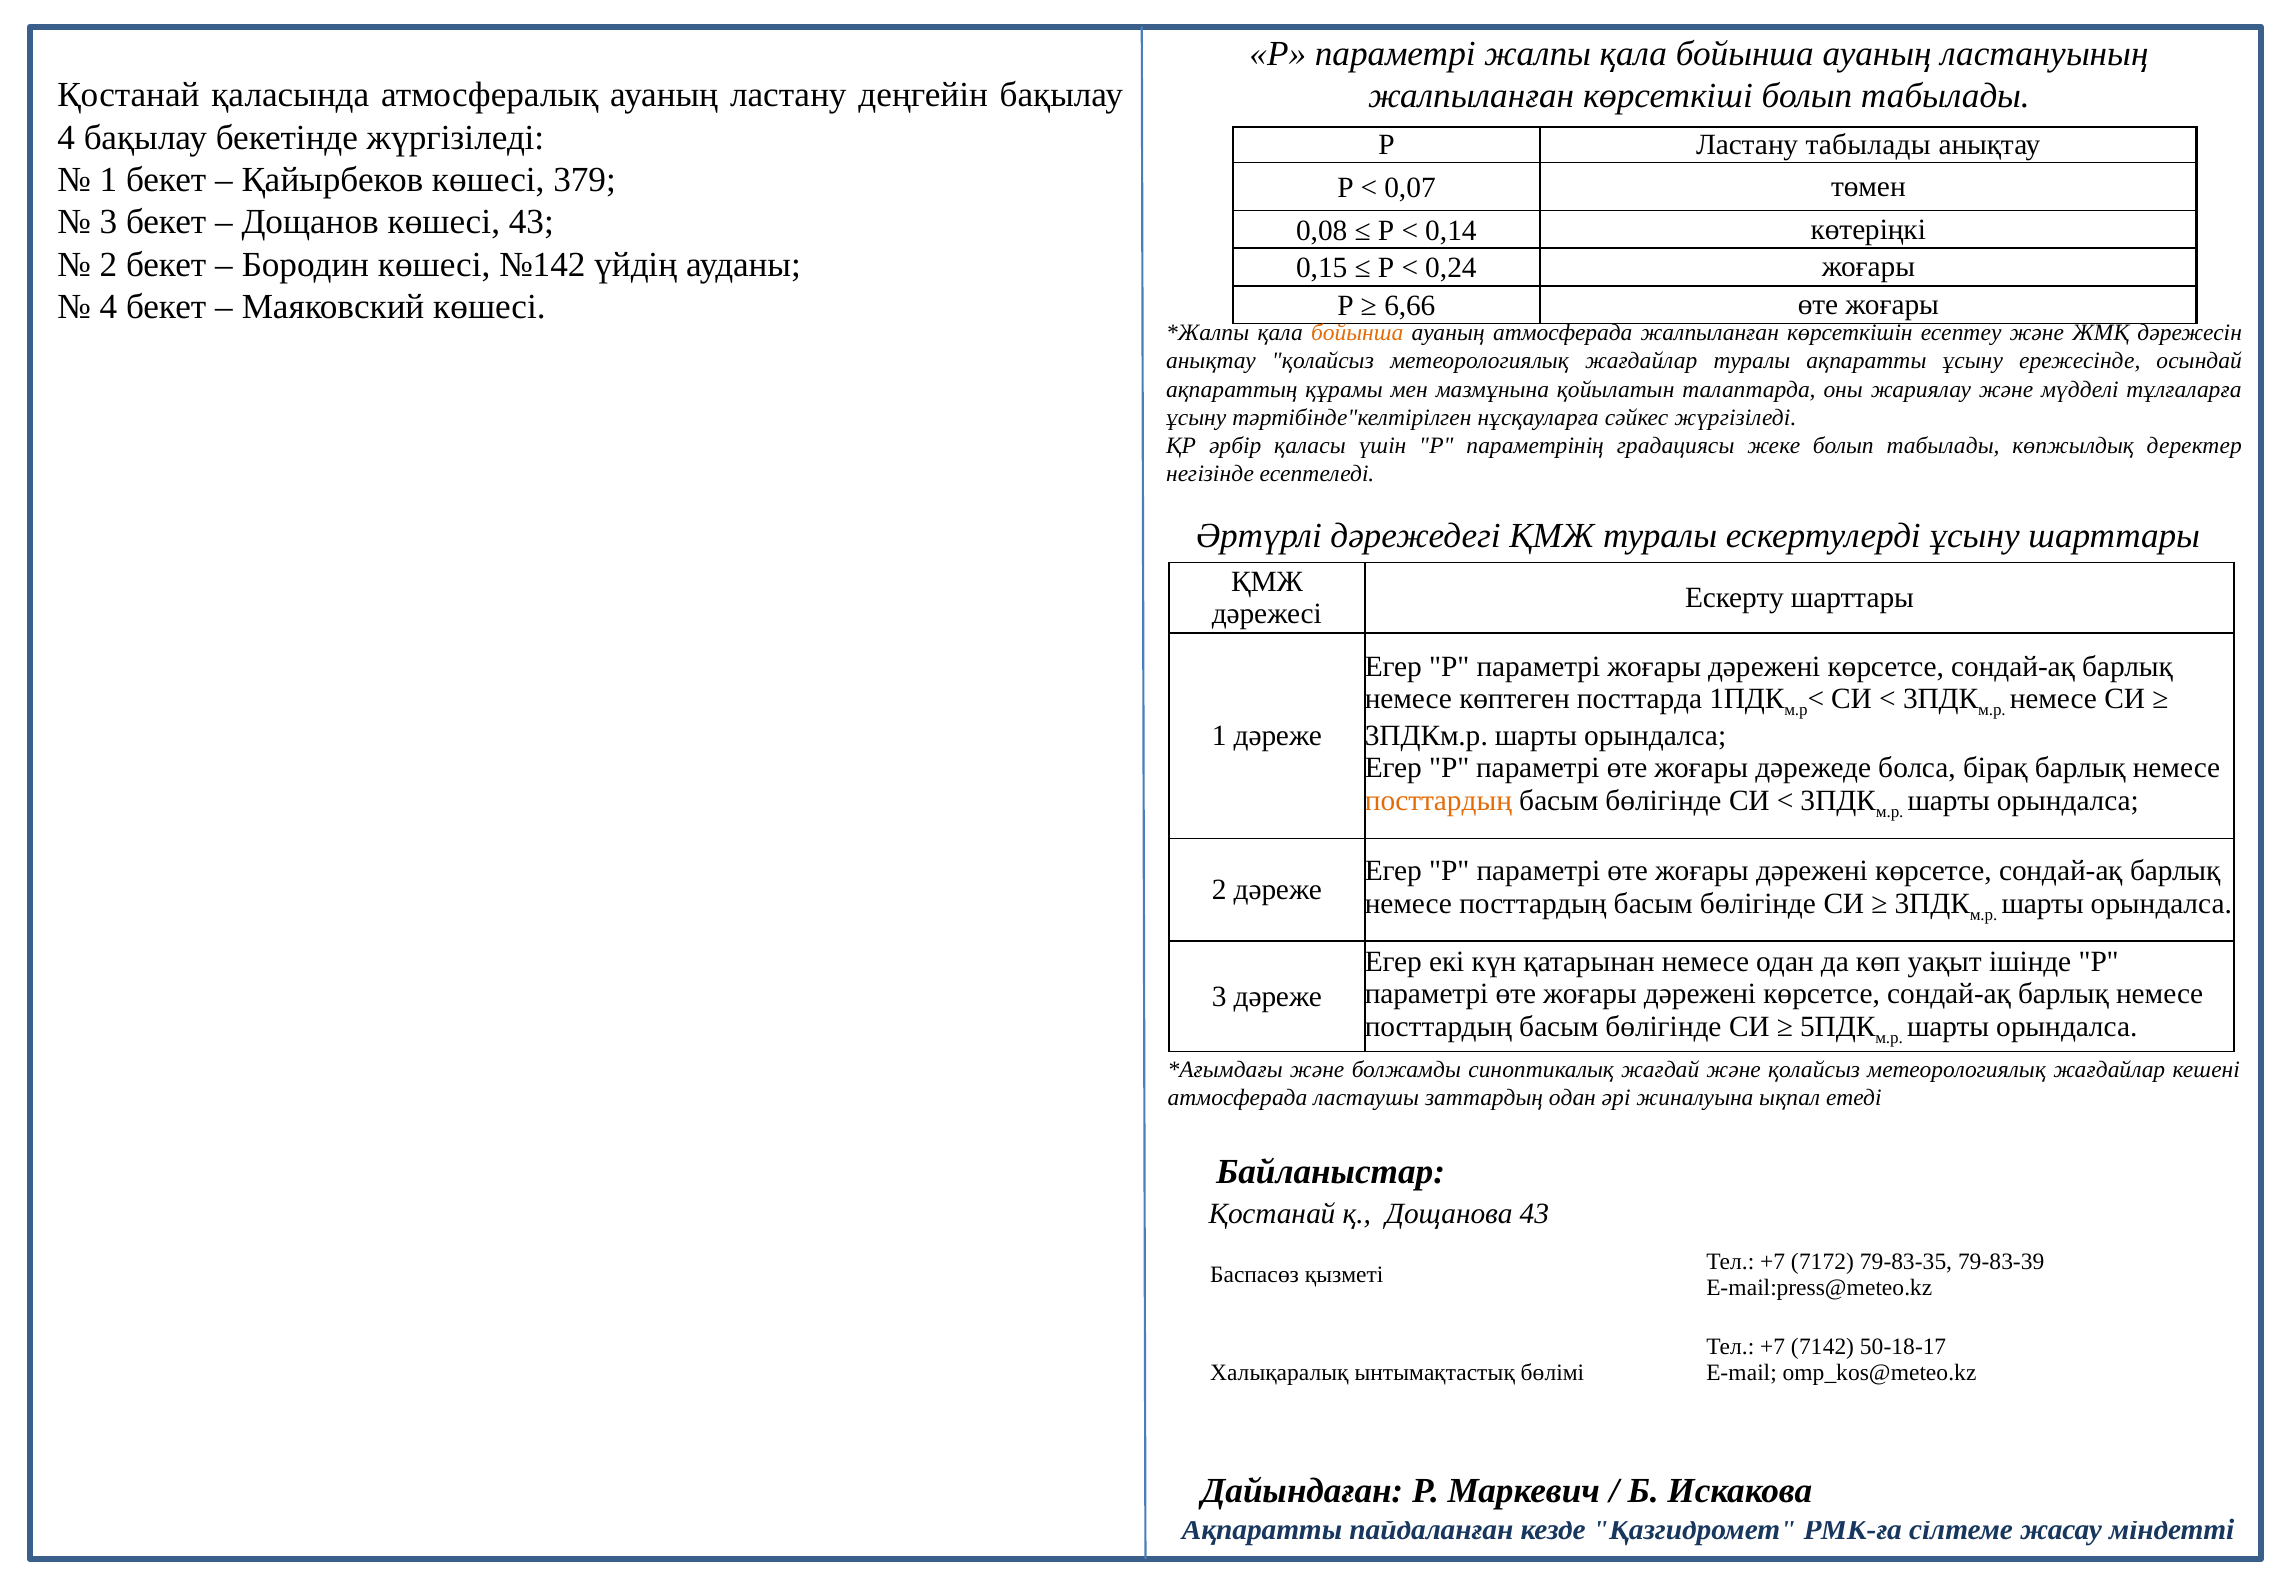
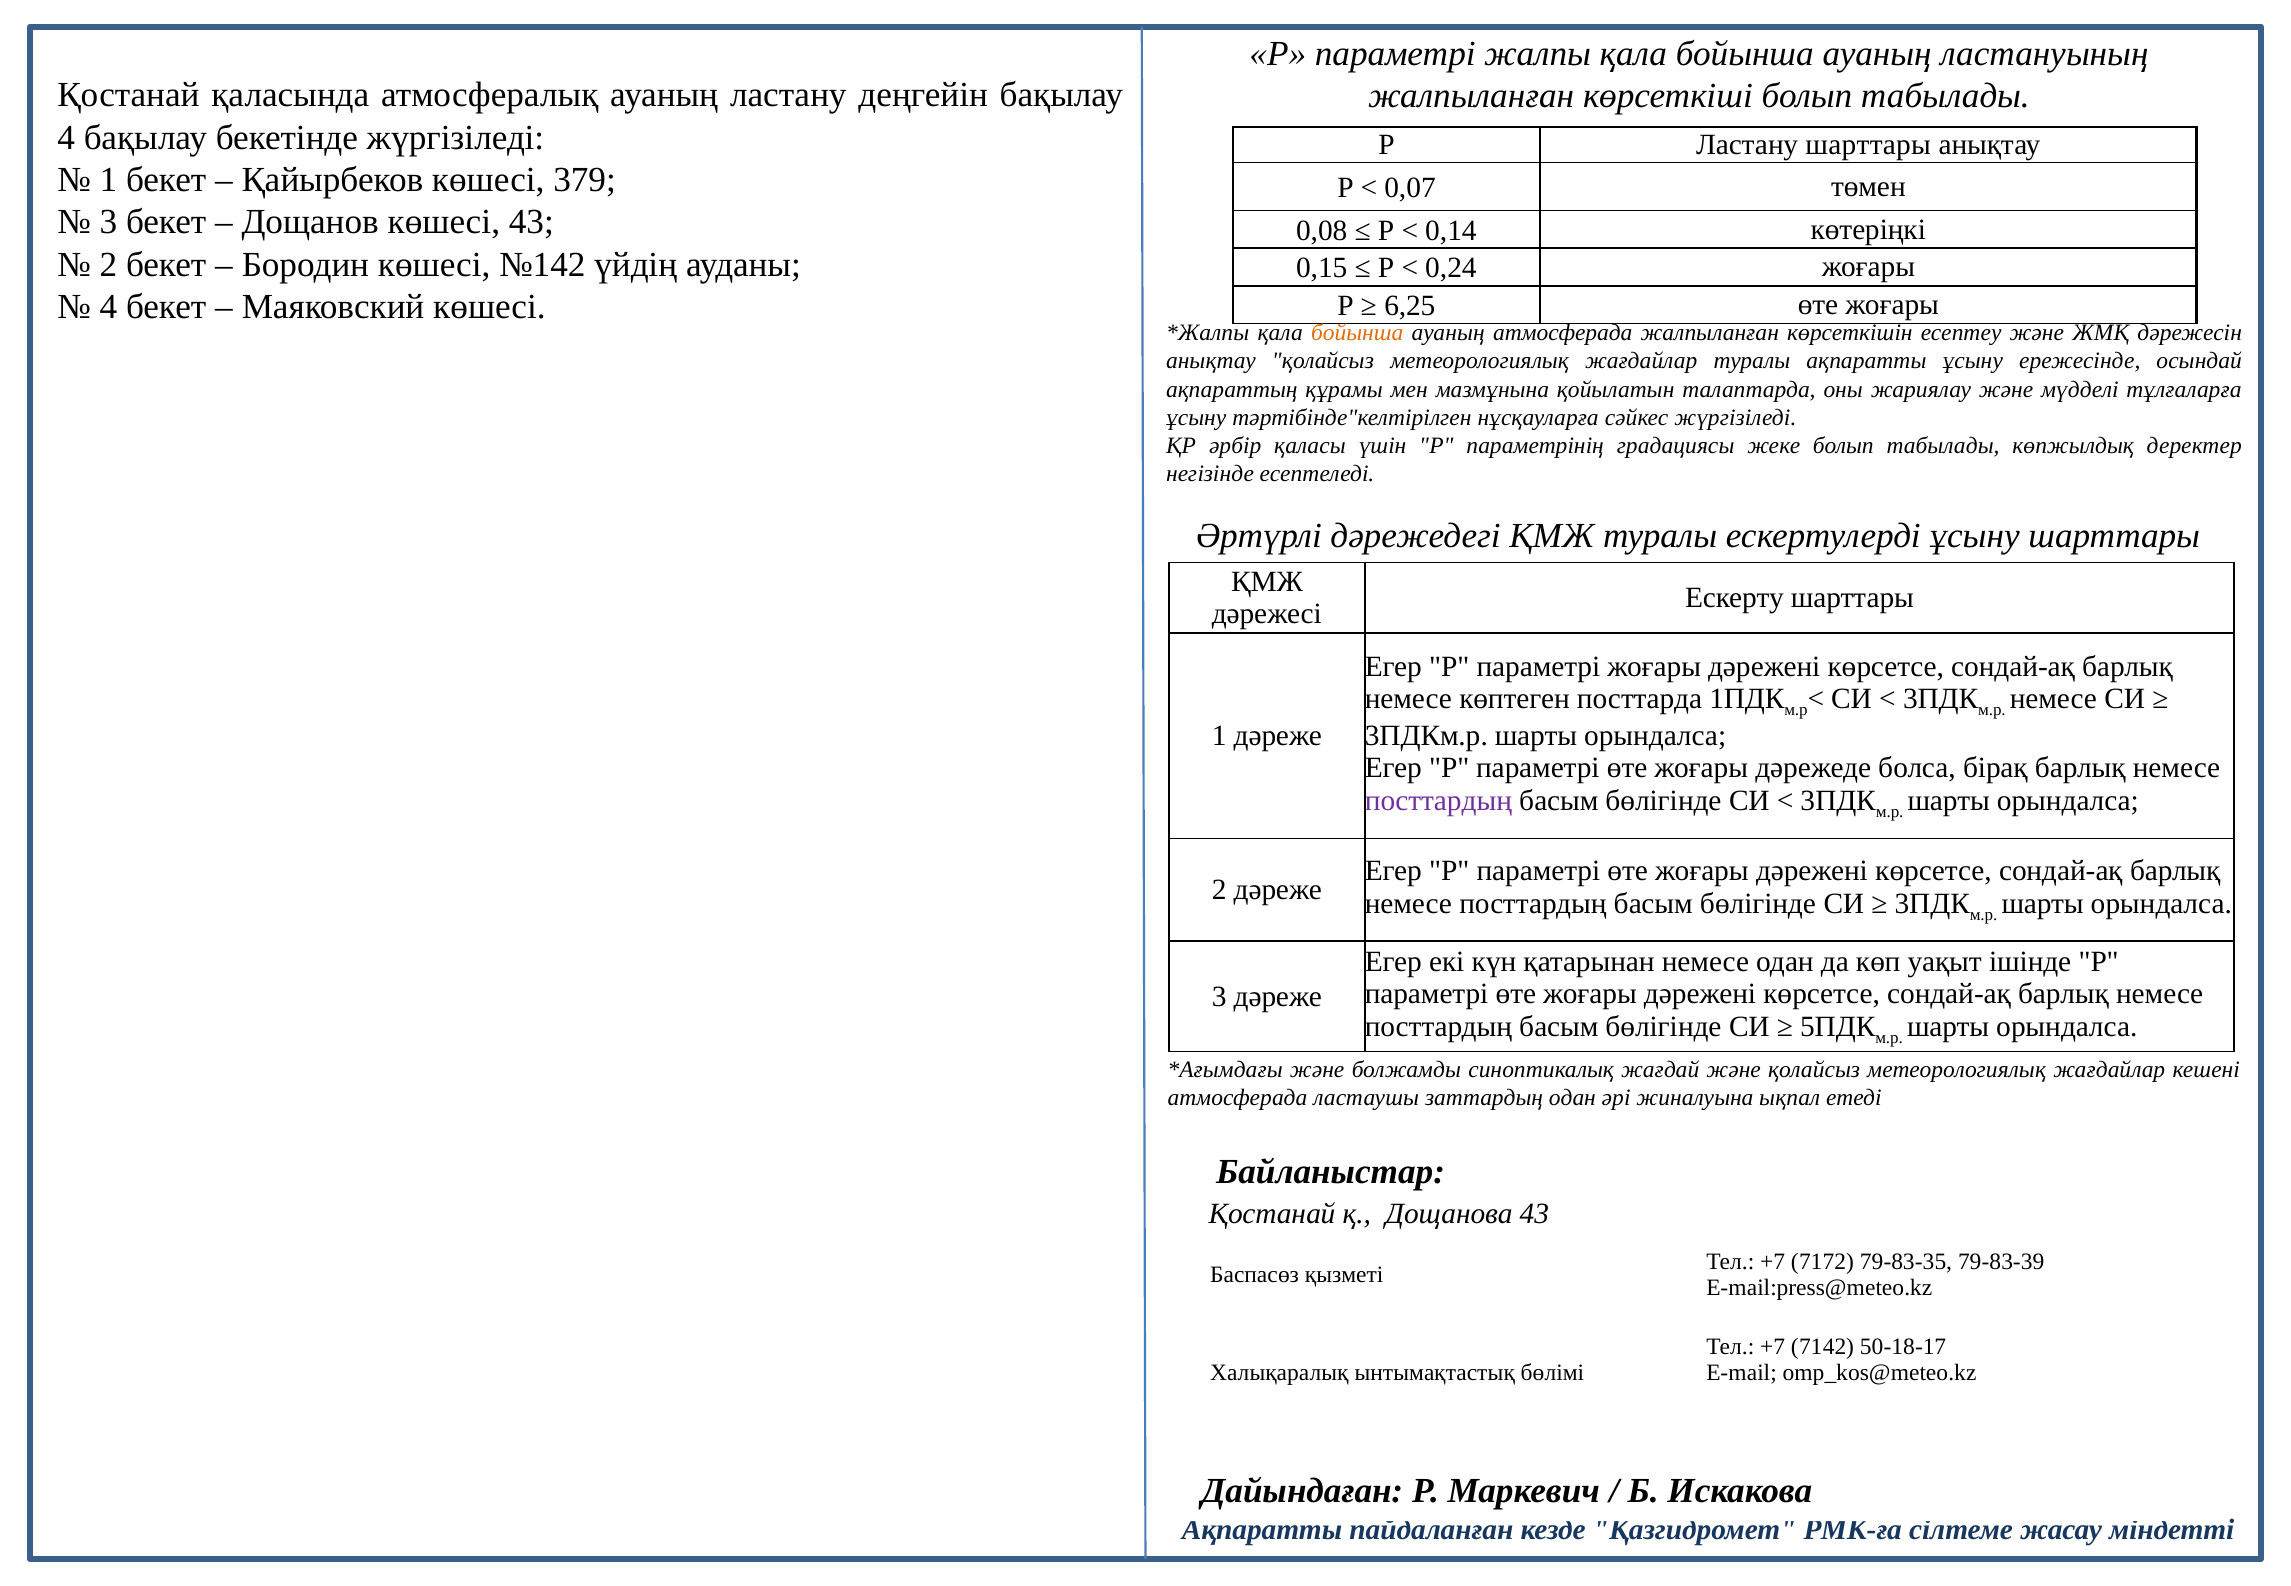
Ластану табылады: табылады -> шарттары (1868, 145)
6,66: 6,66 -> 6,25 (1410, 306)
посттардың colour: orange -> purple (1438, 801)
